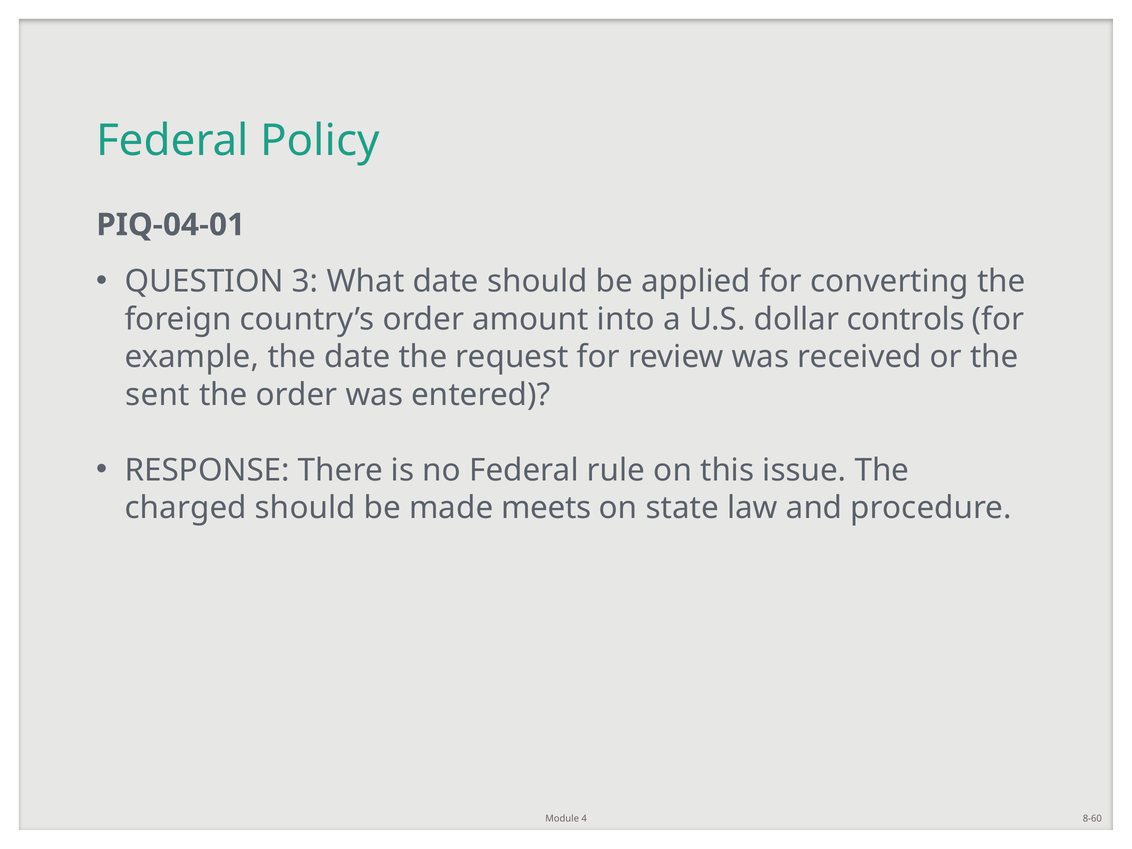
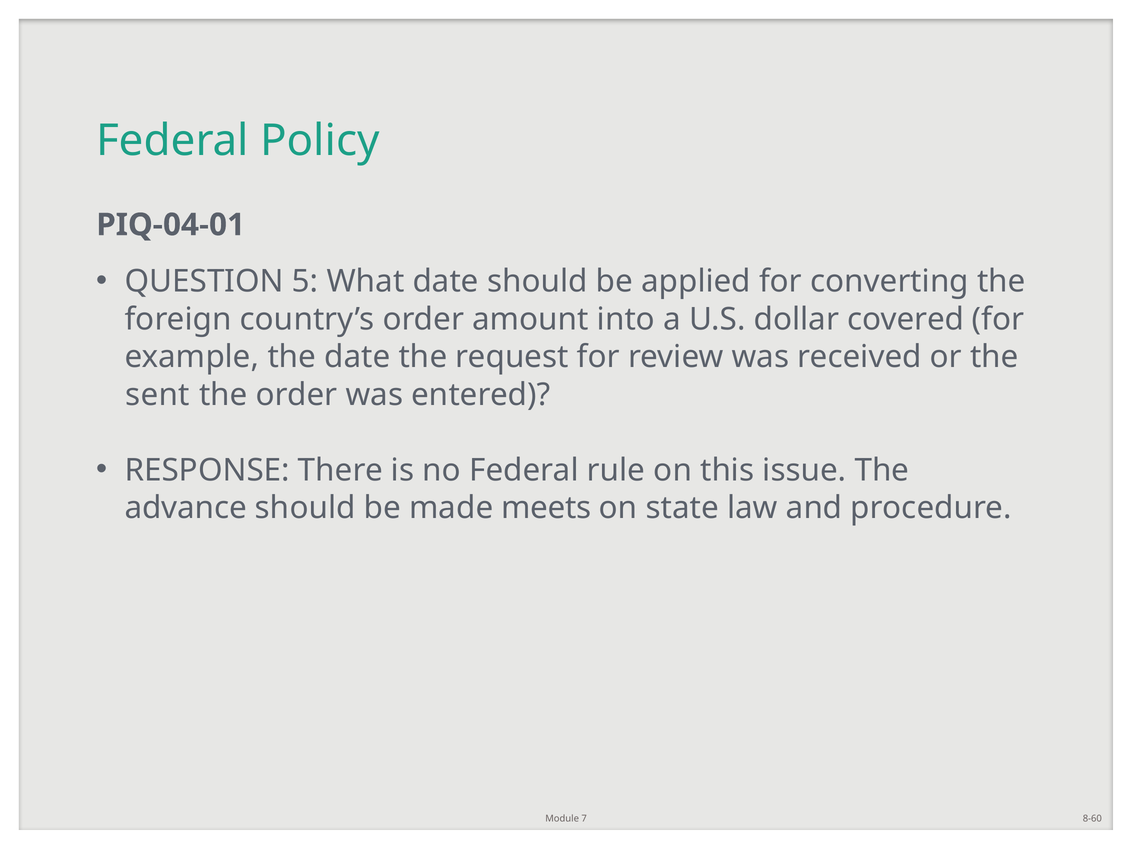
3: 3 -> 5 (305, 281)
controls: controls -> covered (906, 319)
charged: charged -> advance (186, 508)
4: 4 -> 7 (584, 819)
